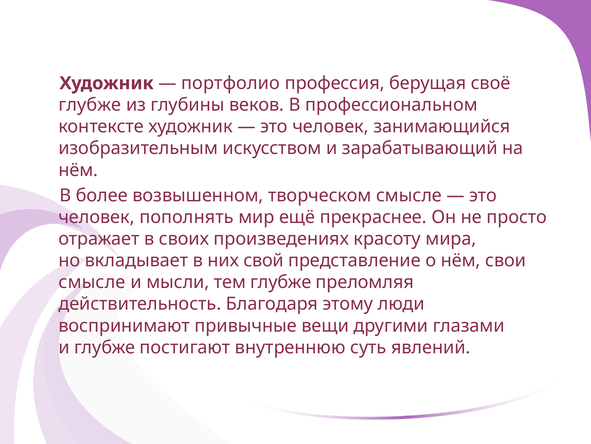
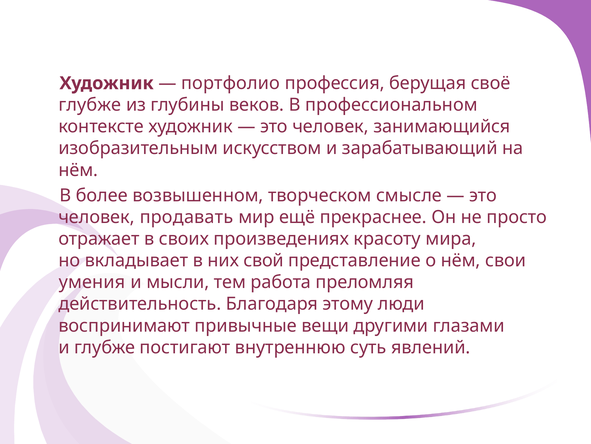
пополнять: пополнять -> продавать (186, 217)
смысле: смысле -> умения (92, 282)
тем глубже: глубже -> работа (281, 282)
